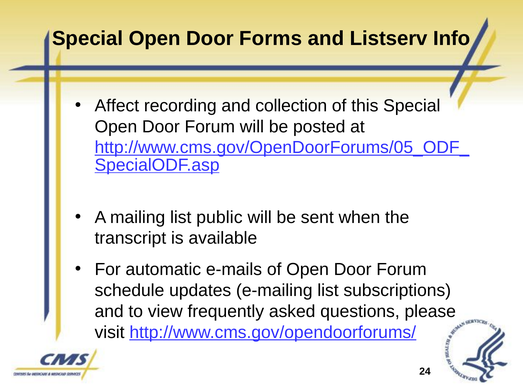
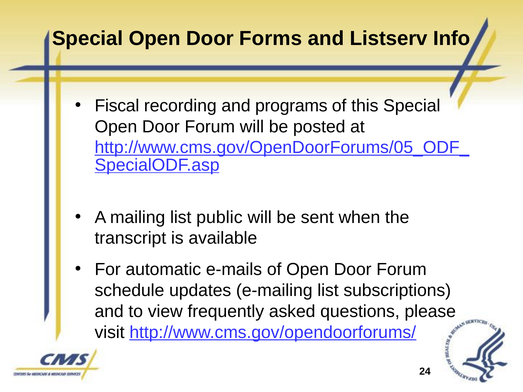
Affect: Affect -> Fiscal (117, 106)
collection: collection -> programs (291, 106)
